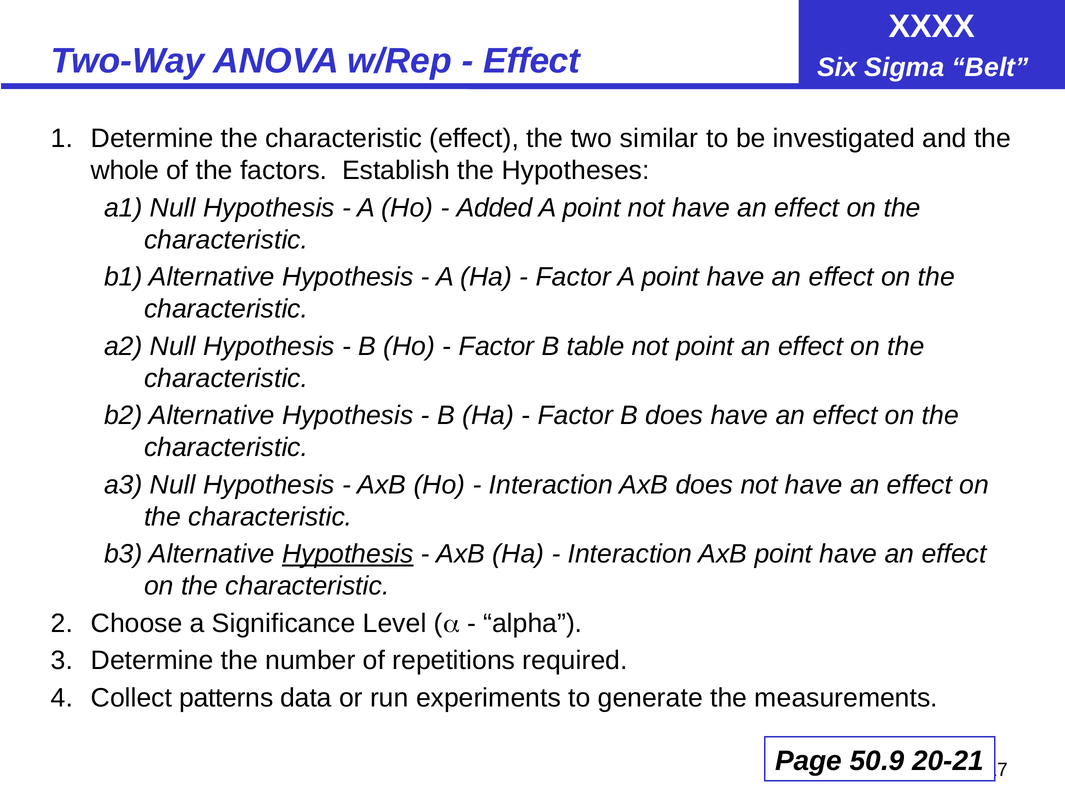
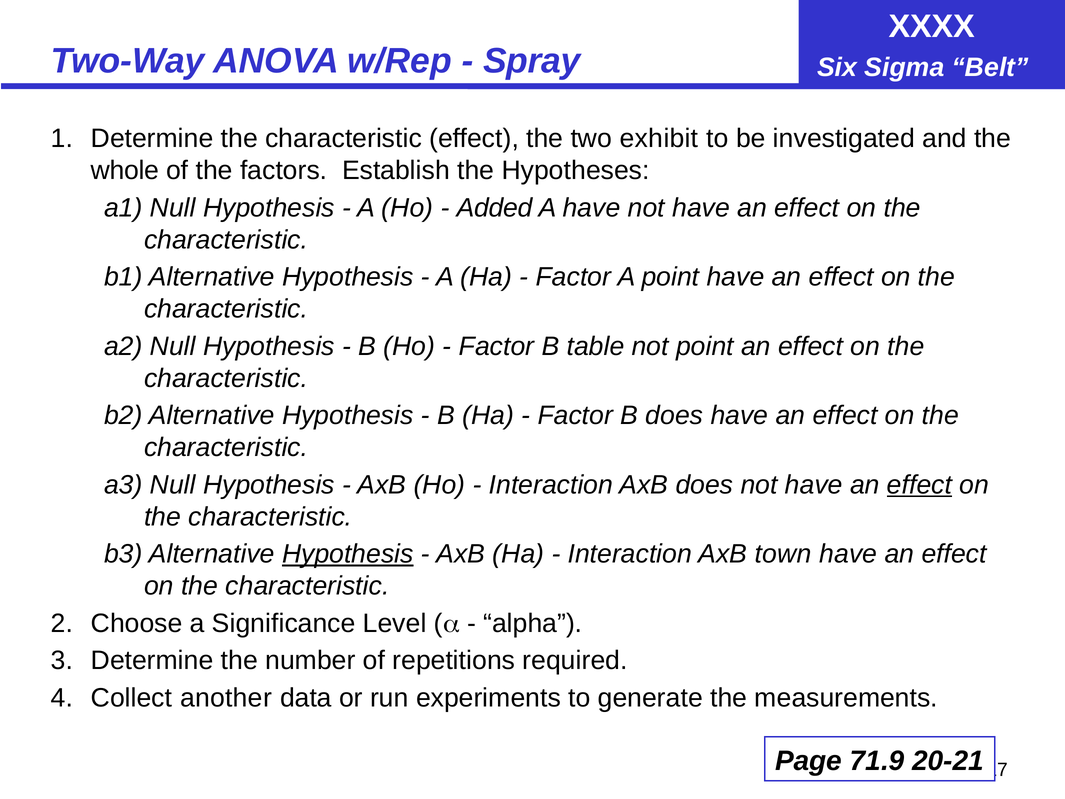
Effect: Effect -> Spray (532, 61)
similar: similar -> exhibit (659, 139)
point: point -> have (592, 208)
effect underline: none -> present (920, 485)
AxB point: point -> town (783, 554)
patterns: patterns -> another (226, 698)
50.9: 50.9 -> 71.9 (877, 761)
